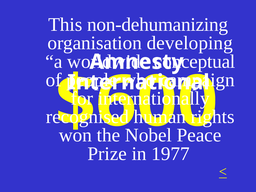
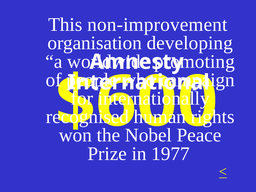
non-dehumanizing: non-dehumanizing -> non-improvement (157, 25)
conceptual: conceptual -> promoting (194, 61)
